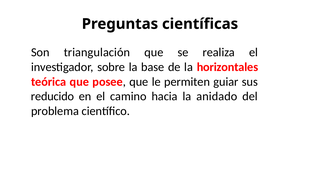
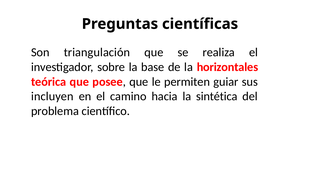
reducido: reducido -> incluyen (52, 96)
anidado: anidado -> sintética (217, 96)
